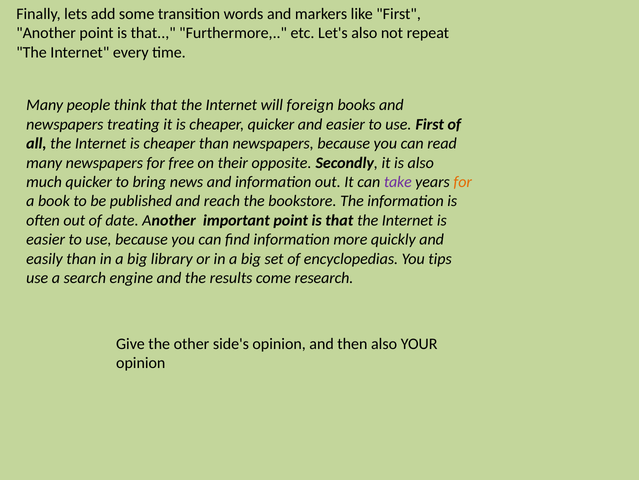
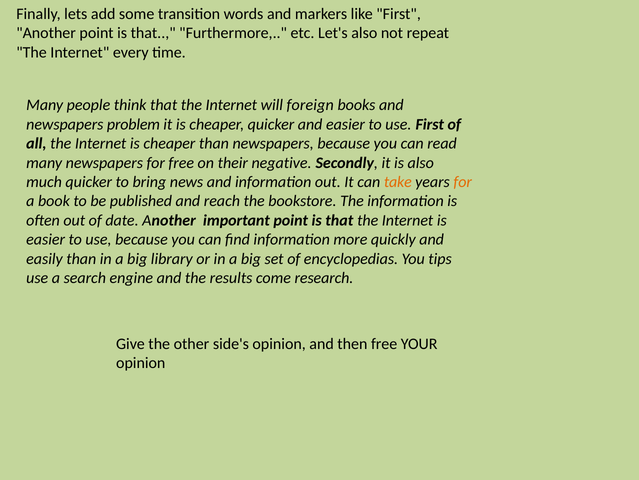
treating: treating -> problem (133, 124)
opposite: opposite -> negative (282, 163)
take colour: purple -> orange (398, 182)
then also: also -> free (384, 343)
